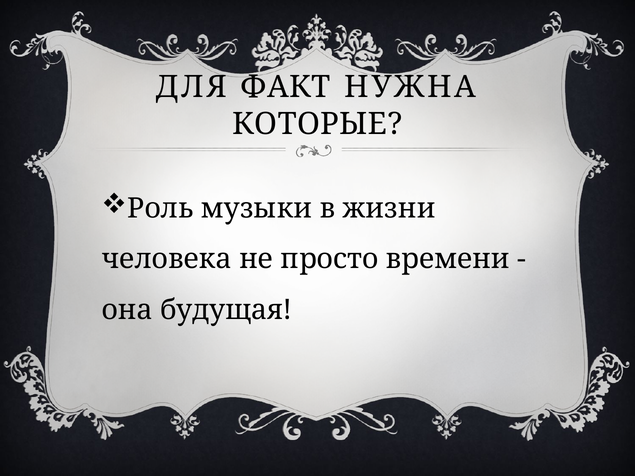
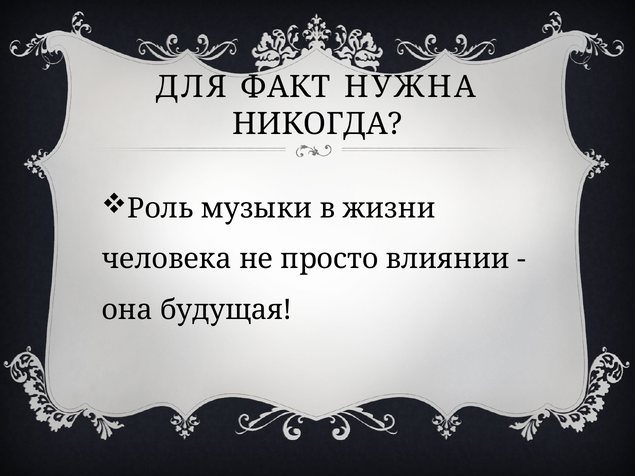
КОТОРЫЕ: КОТОРЫЕ -> НИКОГДА (317, 124)
времени: времени -> влиянии (448, 259)
